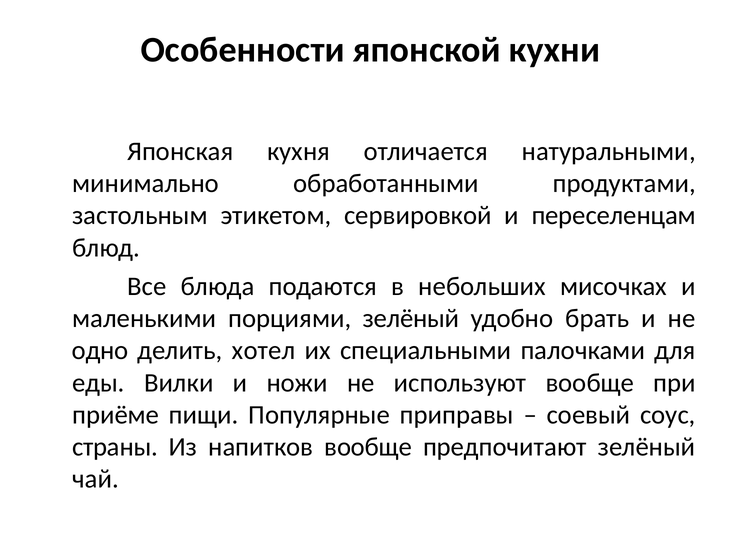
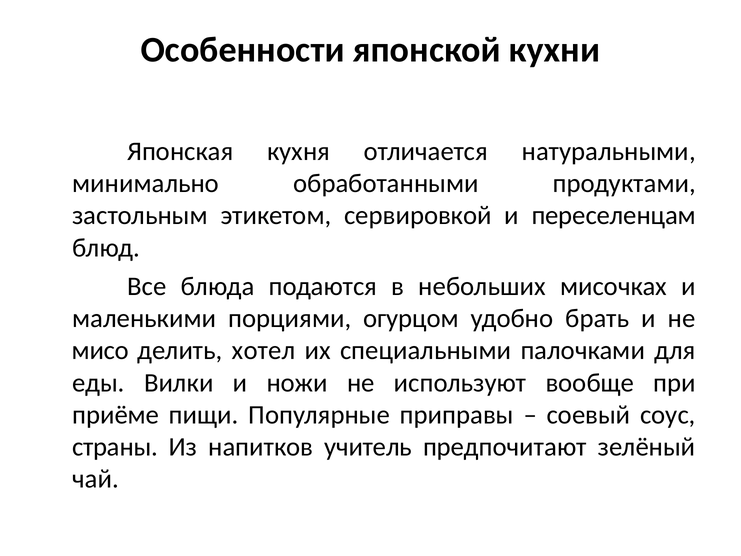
порциями зелёный: зелёный -> огурцом (411, 318)
одно: одно -> мисо (100, 350)
напитков вообще: вообще -> учитель (368, 447)
